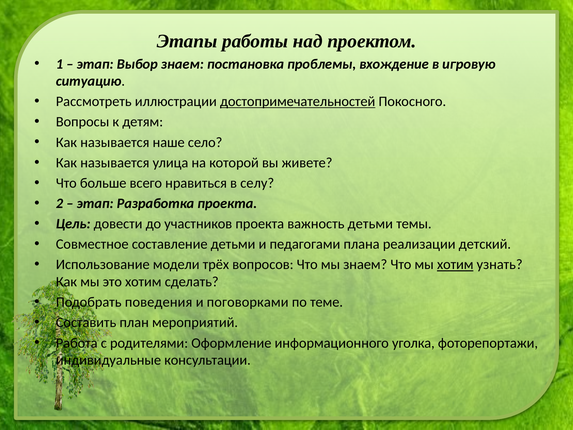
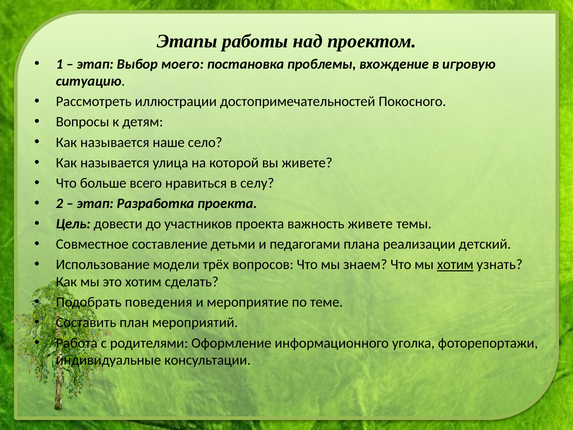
Выбор знаем: знаем -> моего (182, 64)
достопримечательностей underline: present -> none (298, 101)
важность детьми: детьми -> живете (370, 224)
поговорками: поговорками -> мероприятие (248, 302)
